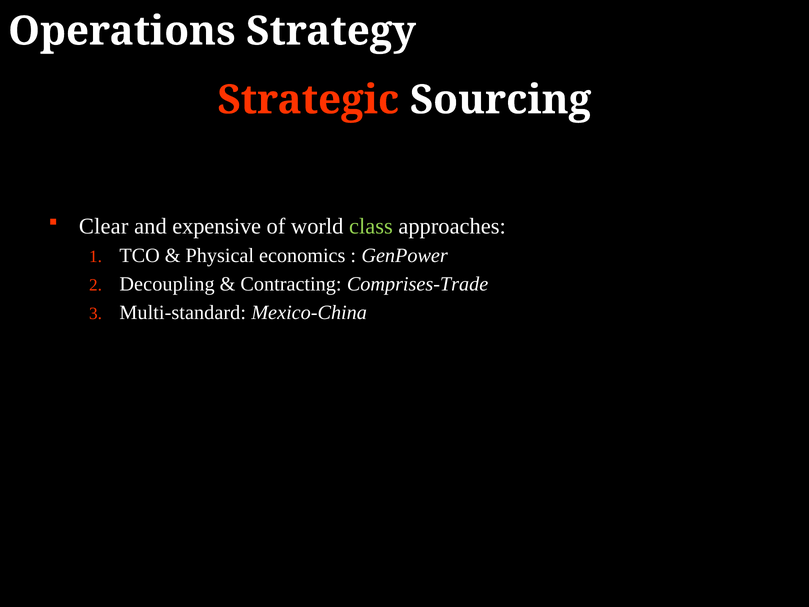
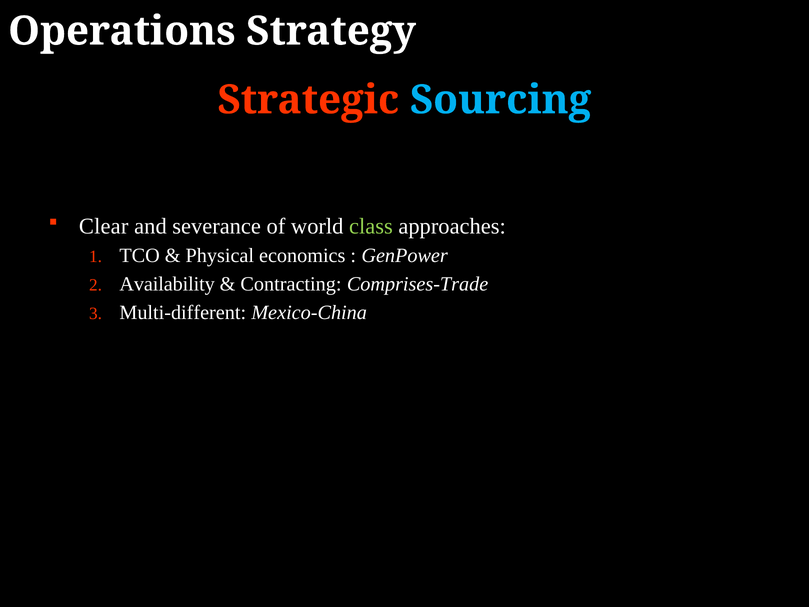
Sourcing colour: white -> light blue (501, 100)
expensive: expensive -> severance (217, 226)
Decoupling: Decoupling -> Availability (167, 284)
Multi-standard: Multi-standard -> Multi-different (183, 312)
